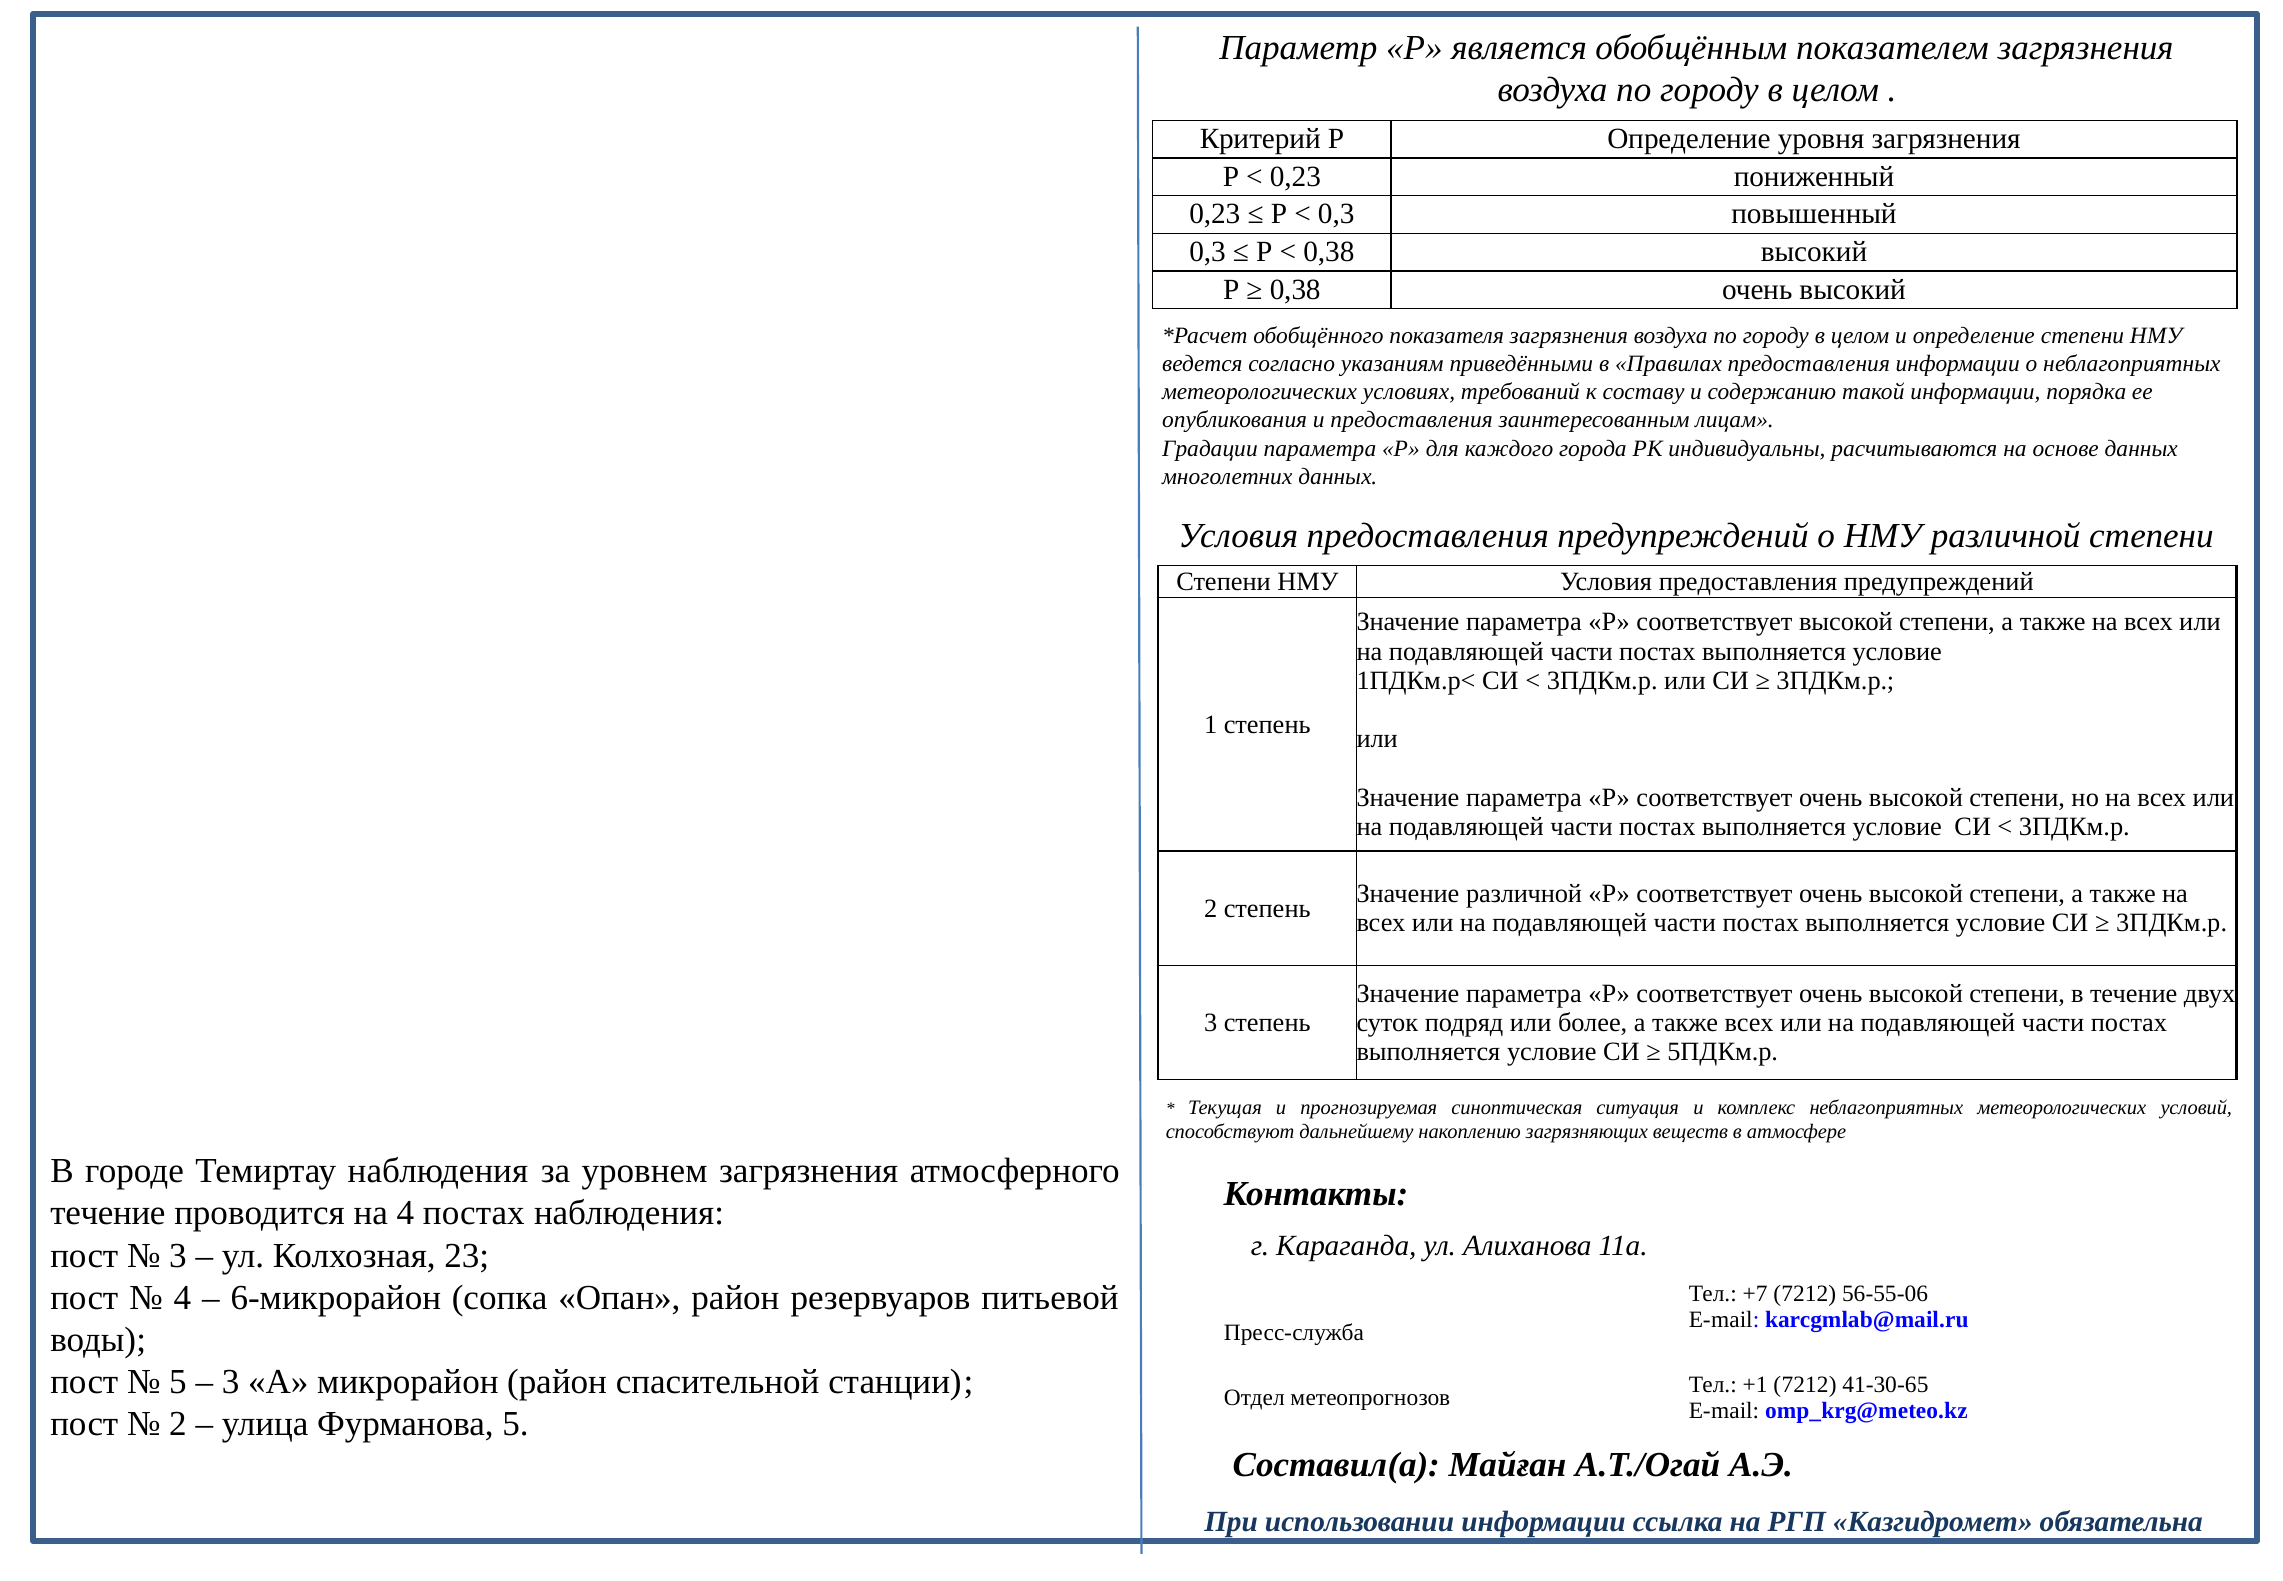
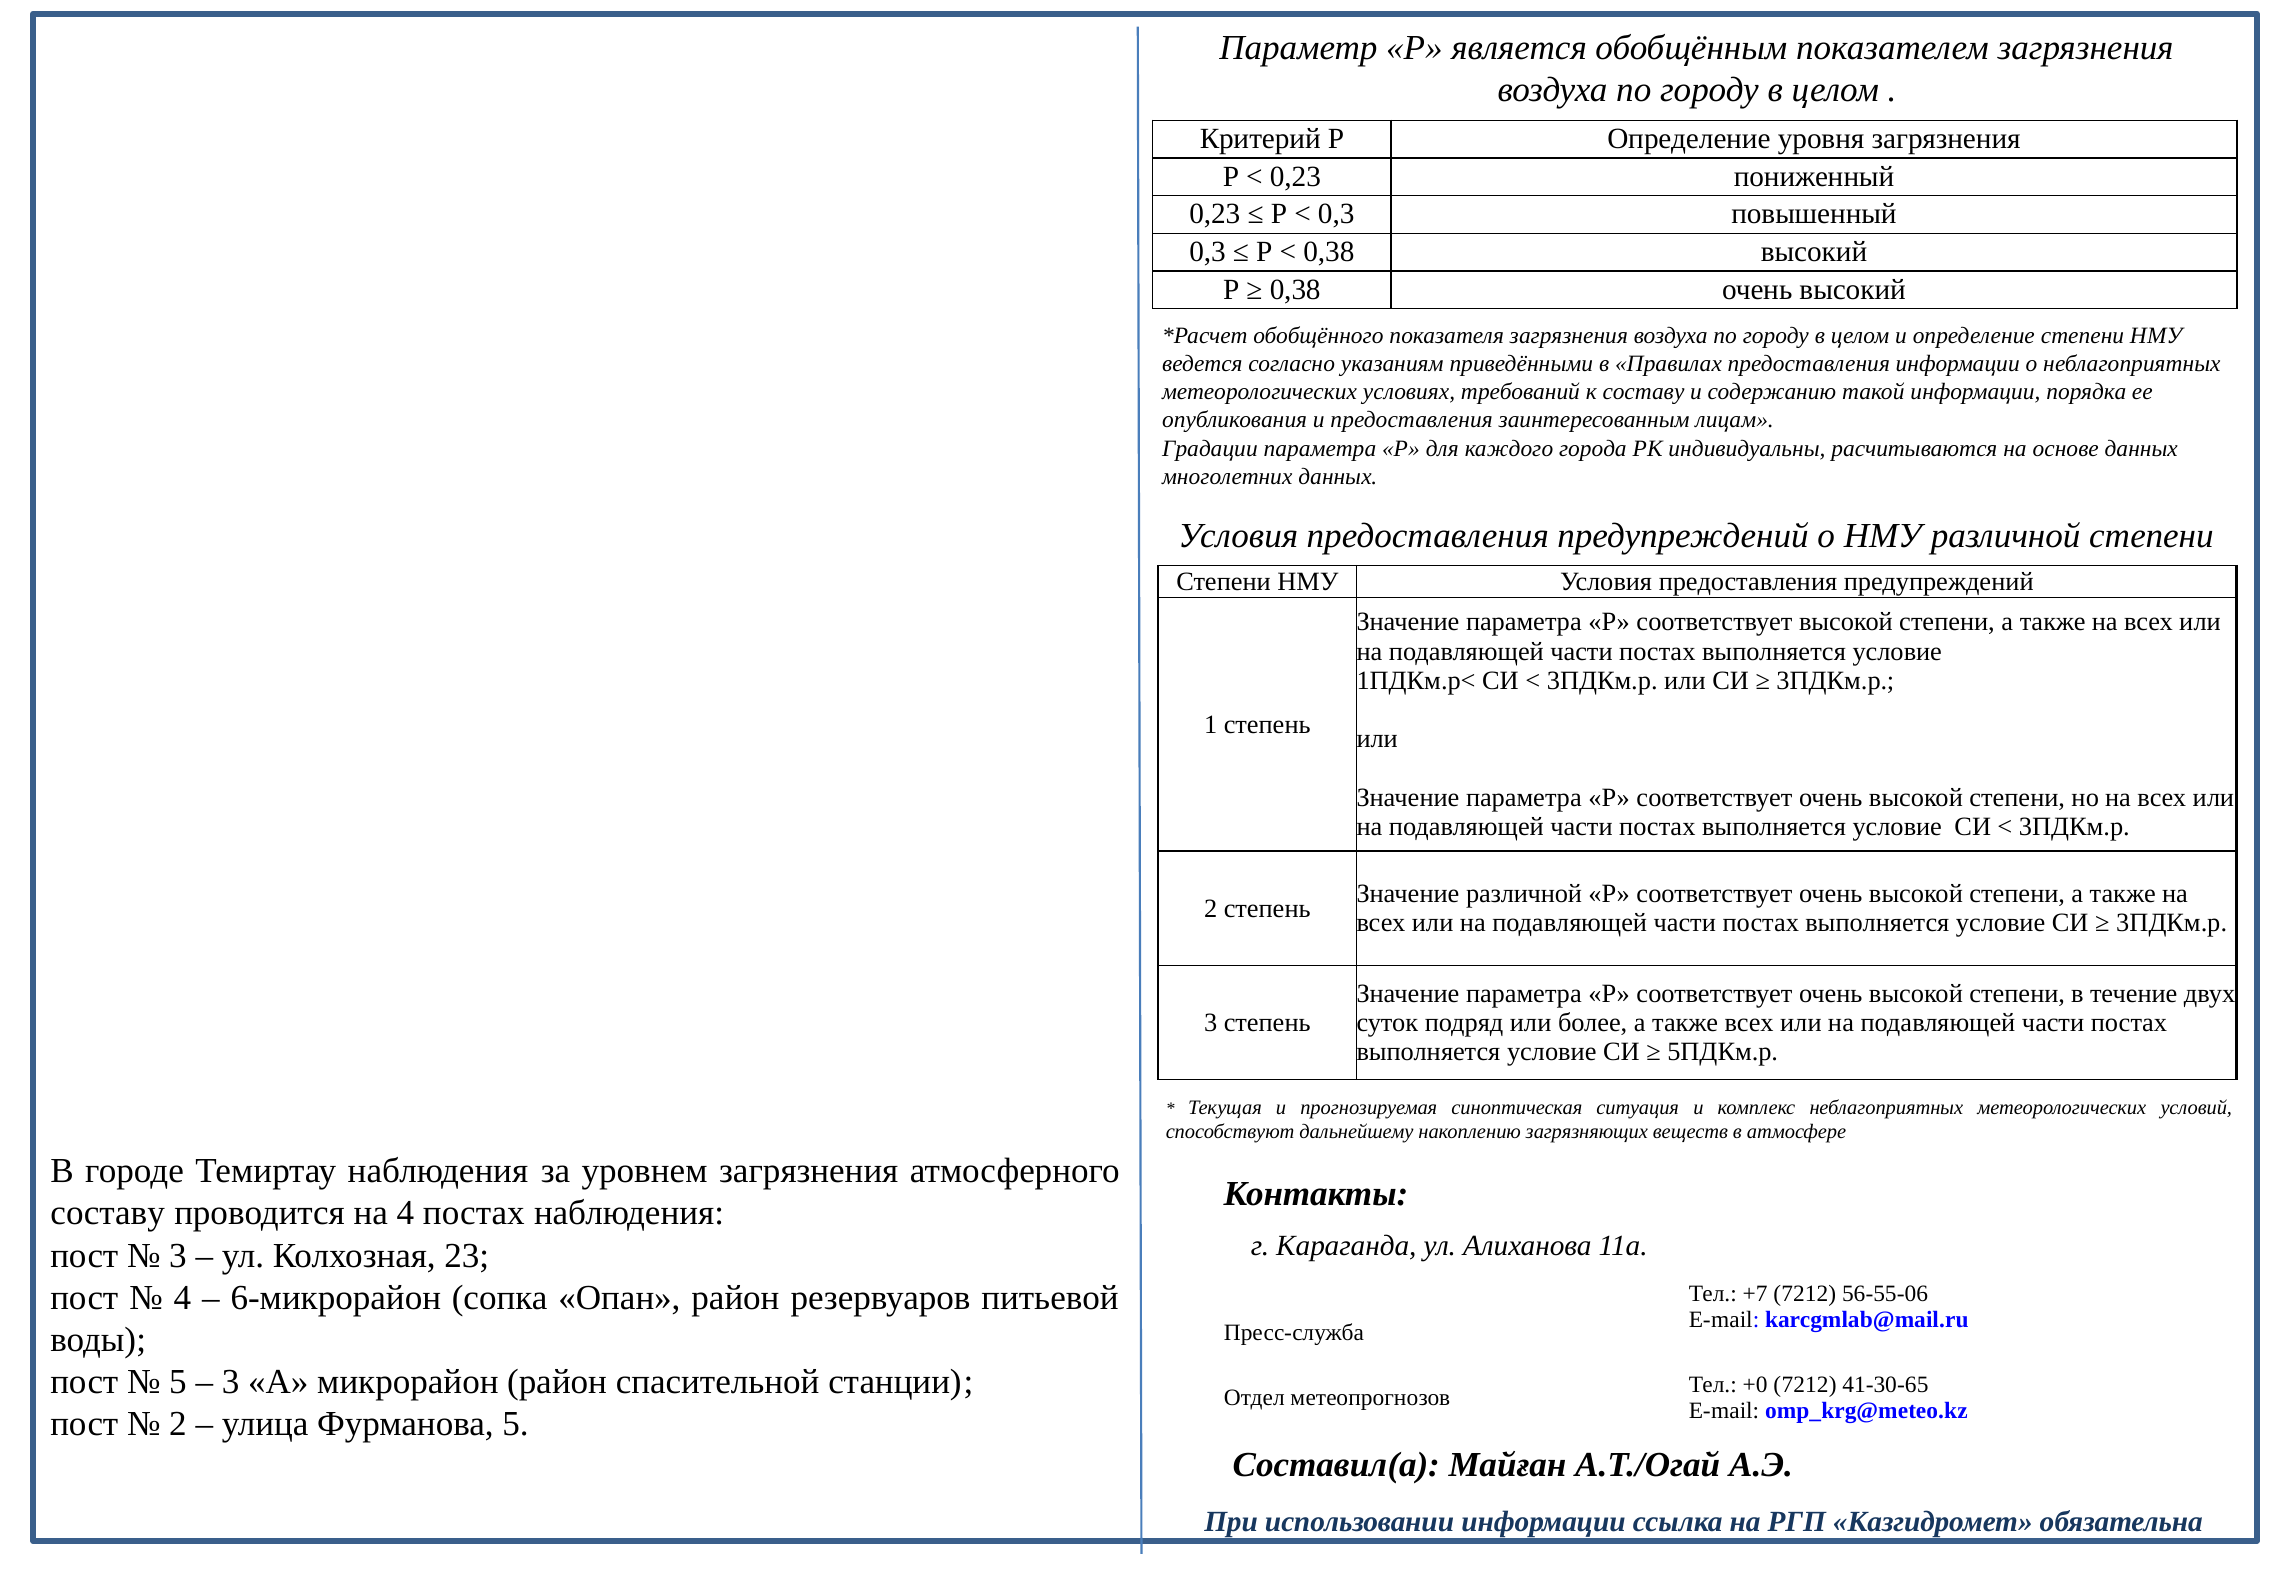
течение: течение -> составу (108, 1213)
+1: +1 -> +0 (1755, 1385)
